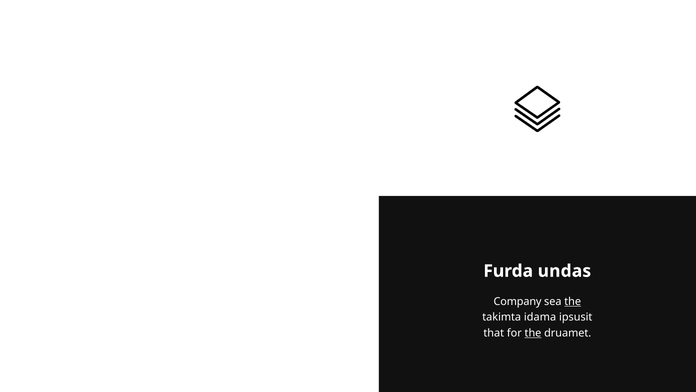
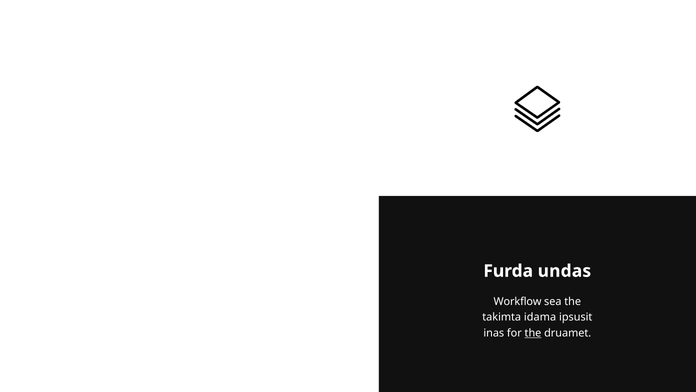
Company: Company -> Workflow (518, 301)
the underline: present -> none (573, 301)
that: that -> inas (494, 333)
